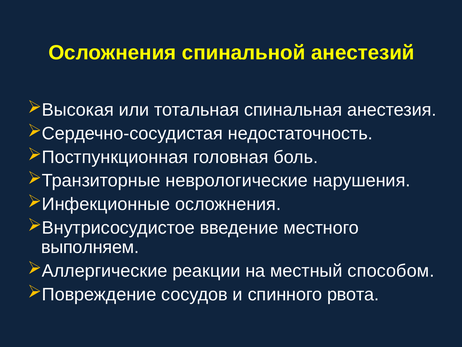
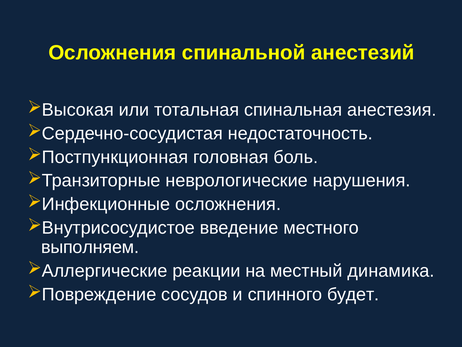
способом: способом -> динамика (391, 271)
рвота: рвота -> будет (353, 294)
